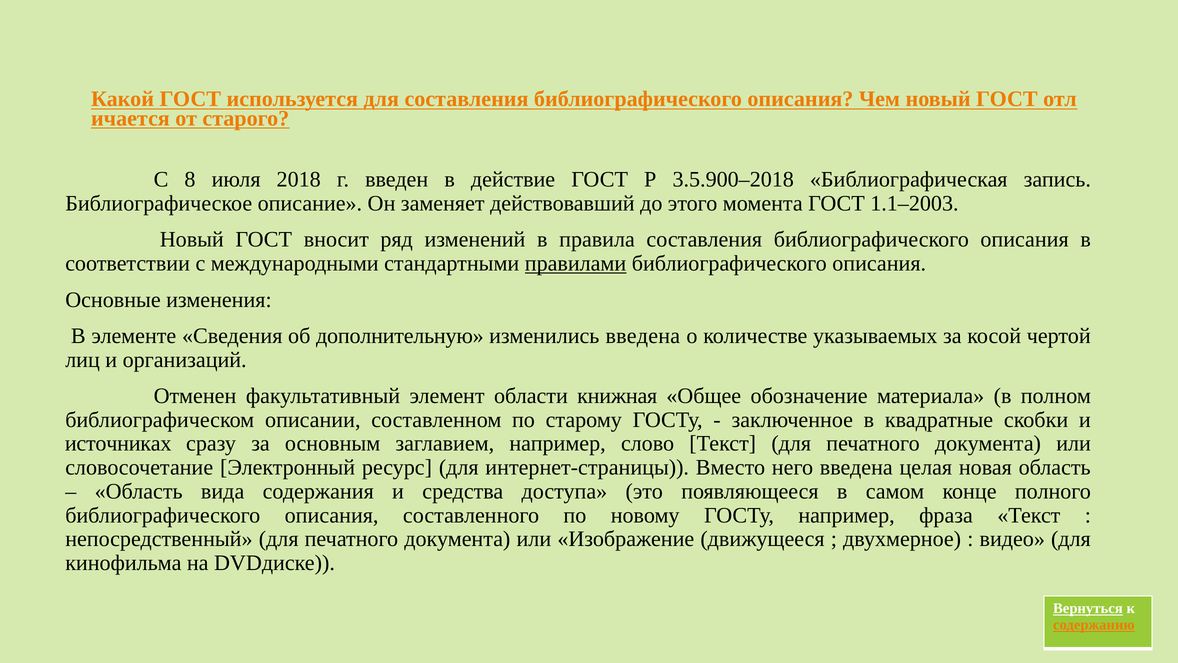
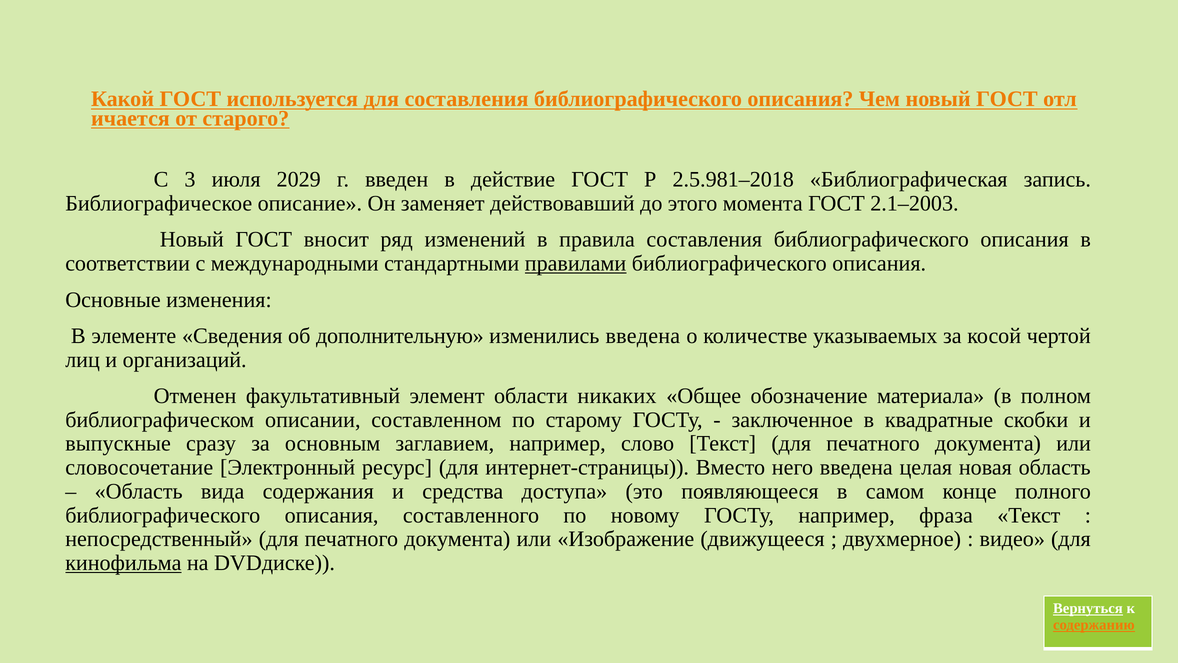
8: 8 -> 3 (190, 180)
2018: 2018 -> 2029 (299, 180)
3.5.900–2018: 3.5.900–2018 -> 2.5.981–2018 (733, 180)
1.1–2003: 1.1–2003 -> 2.1–2003 (914, 203)
книжная: книжная -> никаких (617, 396)
источниках: источниках -> выпускные (118, 443)
кинофильма underline: none -> present (123, 563)
